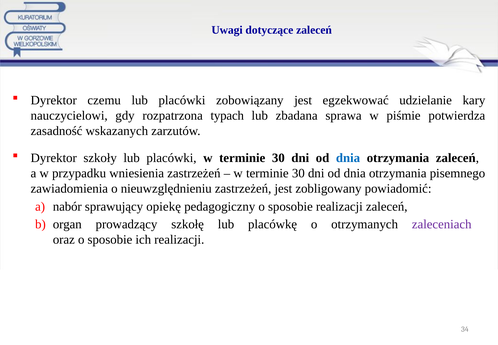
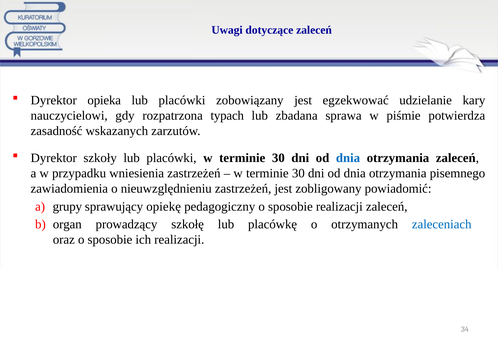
czemu: czemu -> opieka (104, 100)
nabór: nabór -> grupy (67, 206)
zaleceniach colour: purple -> blue (442, 224)
